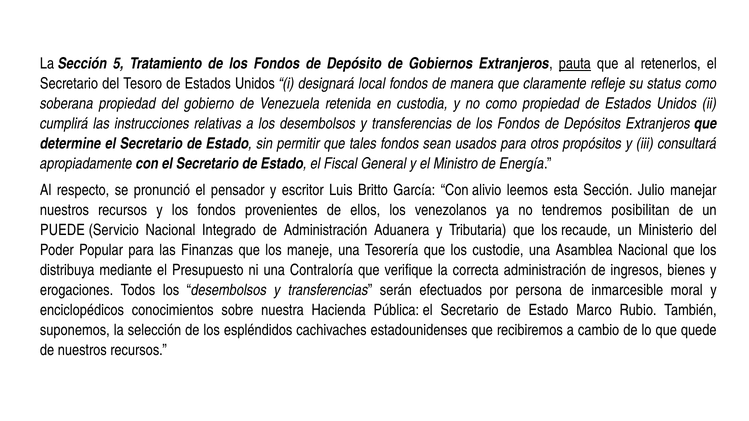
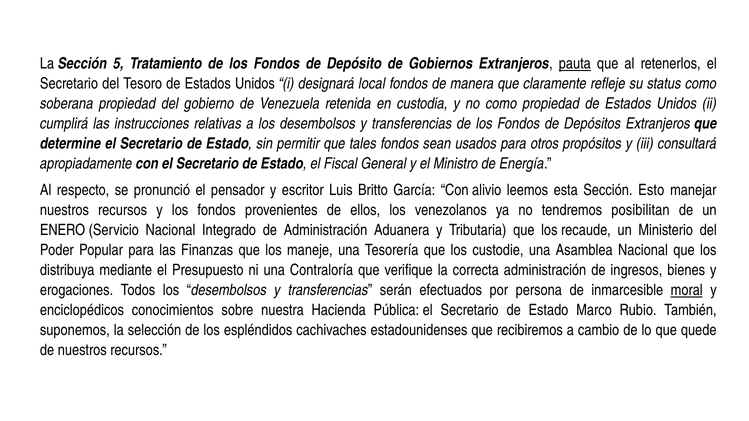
Julio: Julio -> Esto (651, 190)
PUEDE: PUEDE -> ENERO (63, 230)
moral underline: none -> present (687, 290)
